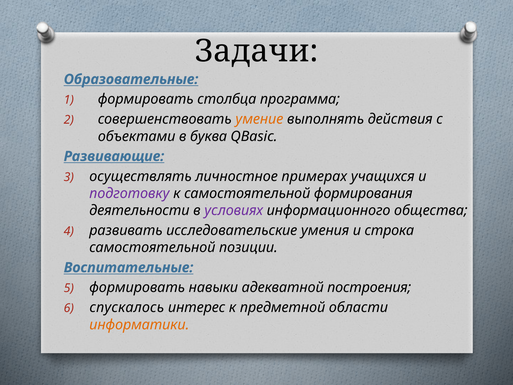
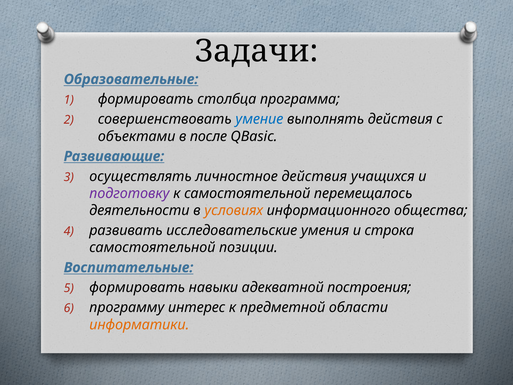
умение colour: orange -> blue (259, 119)
буква: буква -> после (209, 136)
личностное примерах: примерах -> действия (314, 176)
формирования: формирования -> перемещалось (363, 193)
условиях colour: purple -> orange (234, 210)
спускалось: спускалось -> программу (127, 307)
